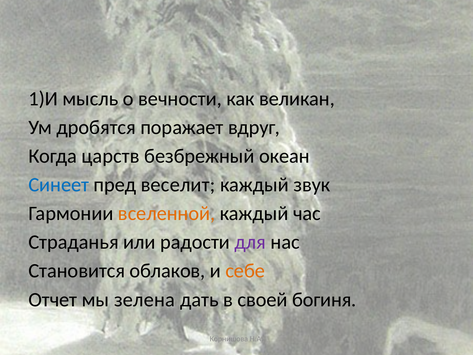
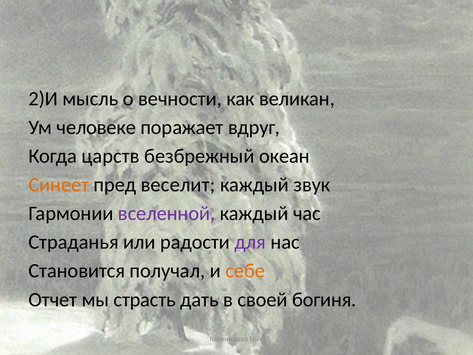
1)И: 1)И -> 2)И (43, 99)
дробятся: дробятся -> человеке (96, 127)
Синеет colour: blue -> orange (59, 185)
вселенной colour: orange -> purple (167, 213)
облаков: облаков -> получал (167, 271)
зелена: зелена -> страсть (145, 299)
